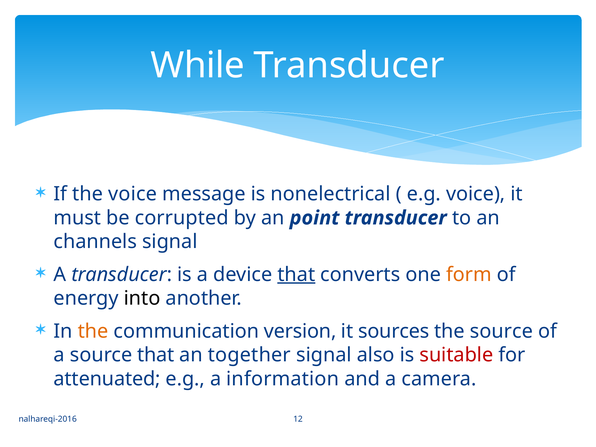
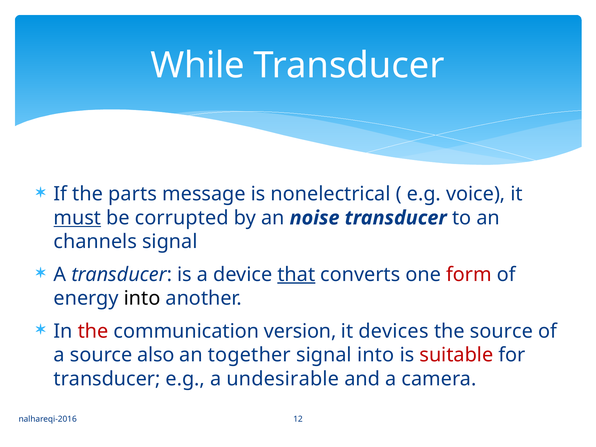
the voice: voice -> parts (133, 194)
must underline: none -> present (77, 218)
point: point -> noise (315, 218)
form colour: orange -> red (469, 275)
the colour: orange -> red (93, 331)
sources: sources -> devices (394, 331)
source that: that -> also (156, 355)
signal also: also -> into (376, 355)
attenuated: attenuated -> transducer (107, 379)
information: information -> undesirable (283, 379)
